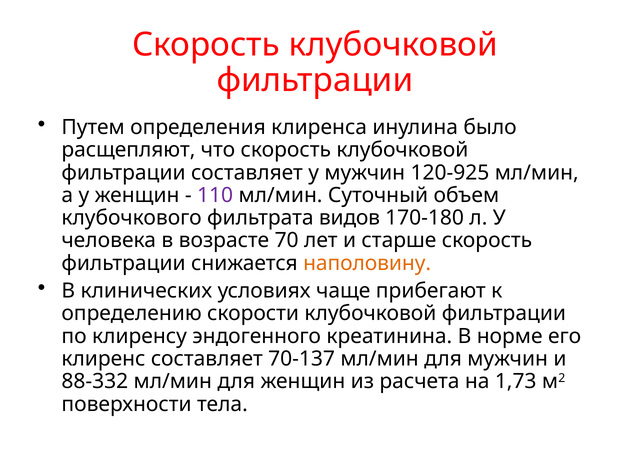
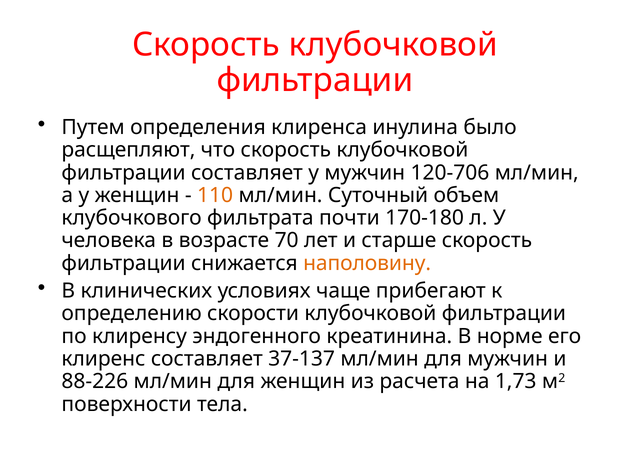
120-925: 120-925 -> 120-706 (450, 173)
110 colour: purple -> orange (215, 195)
видов: видов -> почти (349, 218)
70-137: 70-137 -> 37-137 (302, 359)
88-332: 88-332 -> 88-226 (95, 382)
